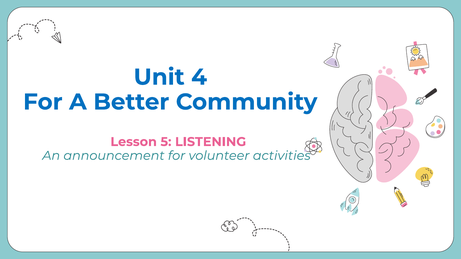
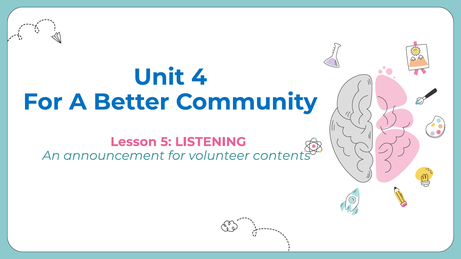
activities: activities -> contents (282, 156)
